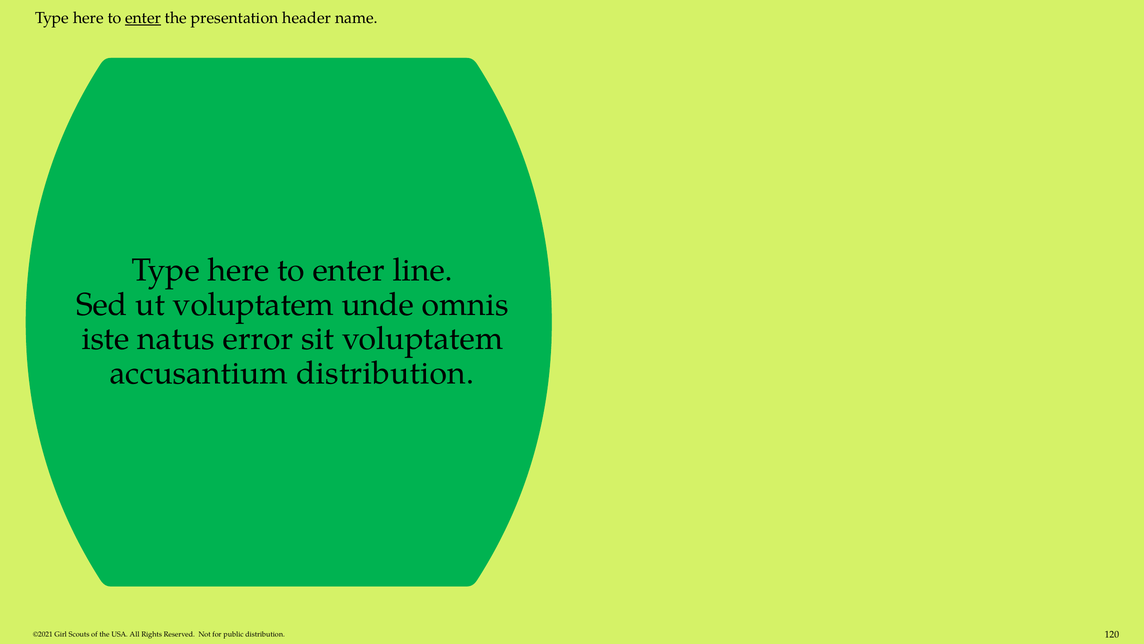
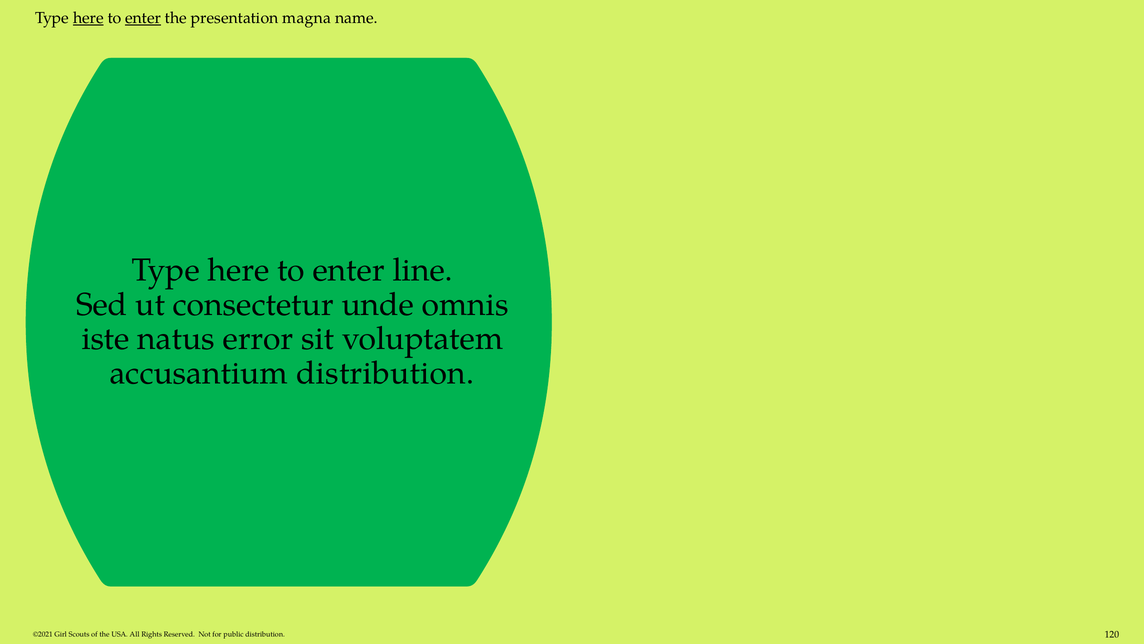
here underline: none -> present (88, 18)
header: header -> magna (307, 18)
ut voluptatem: voluptatem -> consectetur (253, 304)
